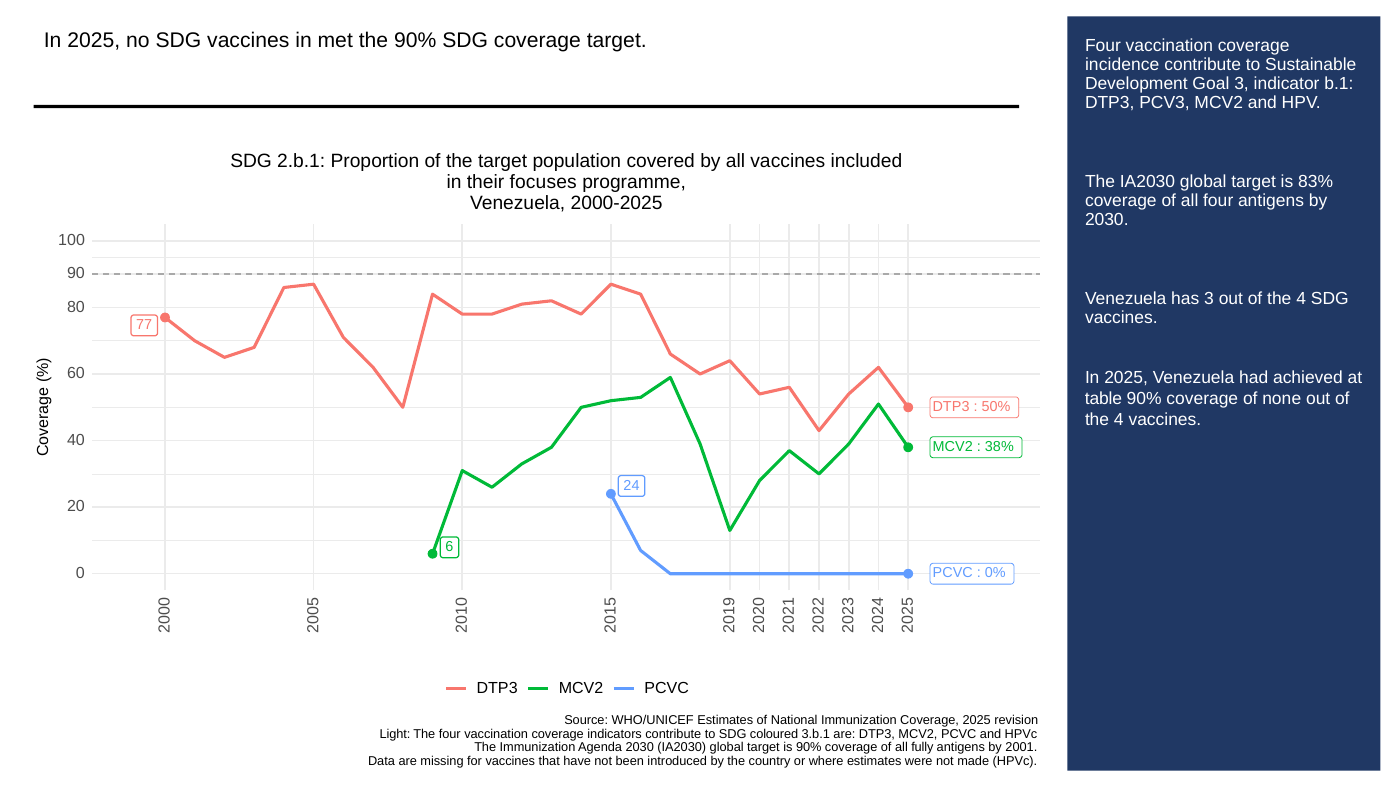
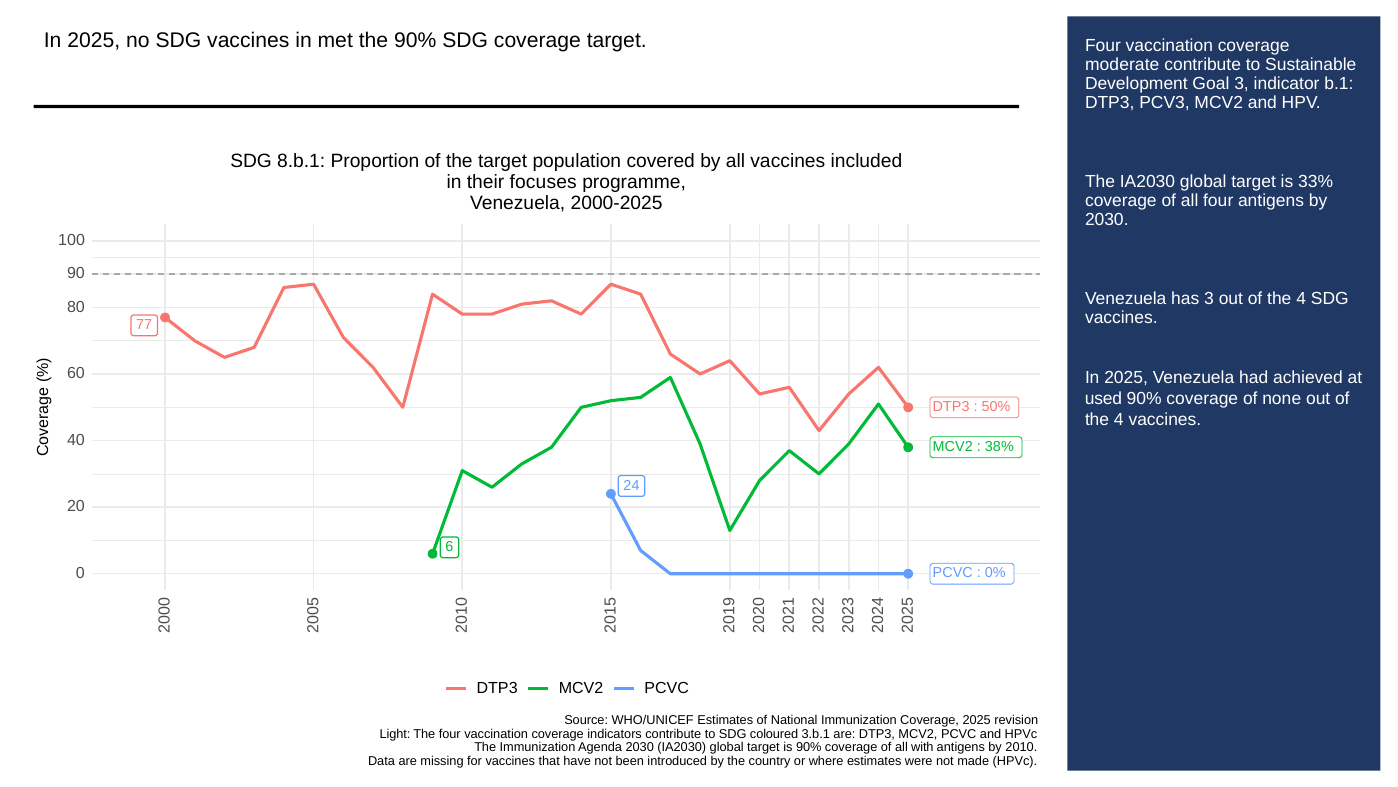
incidence: incidence -> moderate (1122, 65)
2.b.1: 2.b.1 -> 8.b.1 (301, 161)
83%: 83% -> 33% (1316, 182)
table: table -> used (1103, 399)
fully: fully -> with (922, 747)
2001: 2001 -> 2010 (1021, 747)
